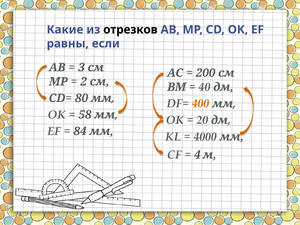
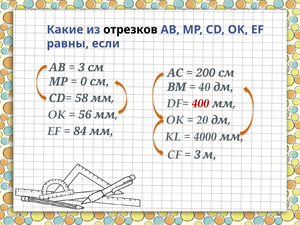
2: 2 -> 0 (84, 82)
80: 80 -> 58 (81, 98)
400 colour: orange -> red (201, 104)
58: 58 -> 56 (85, 115)
4: 4 -> 3 (197, 155)
